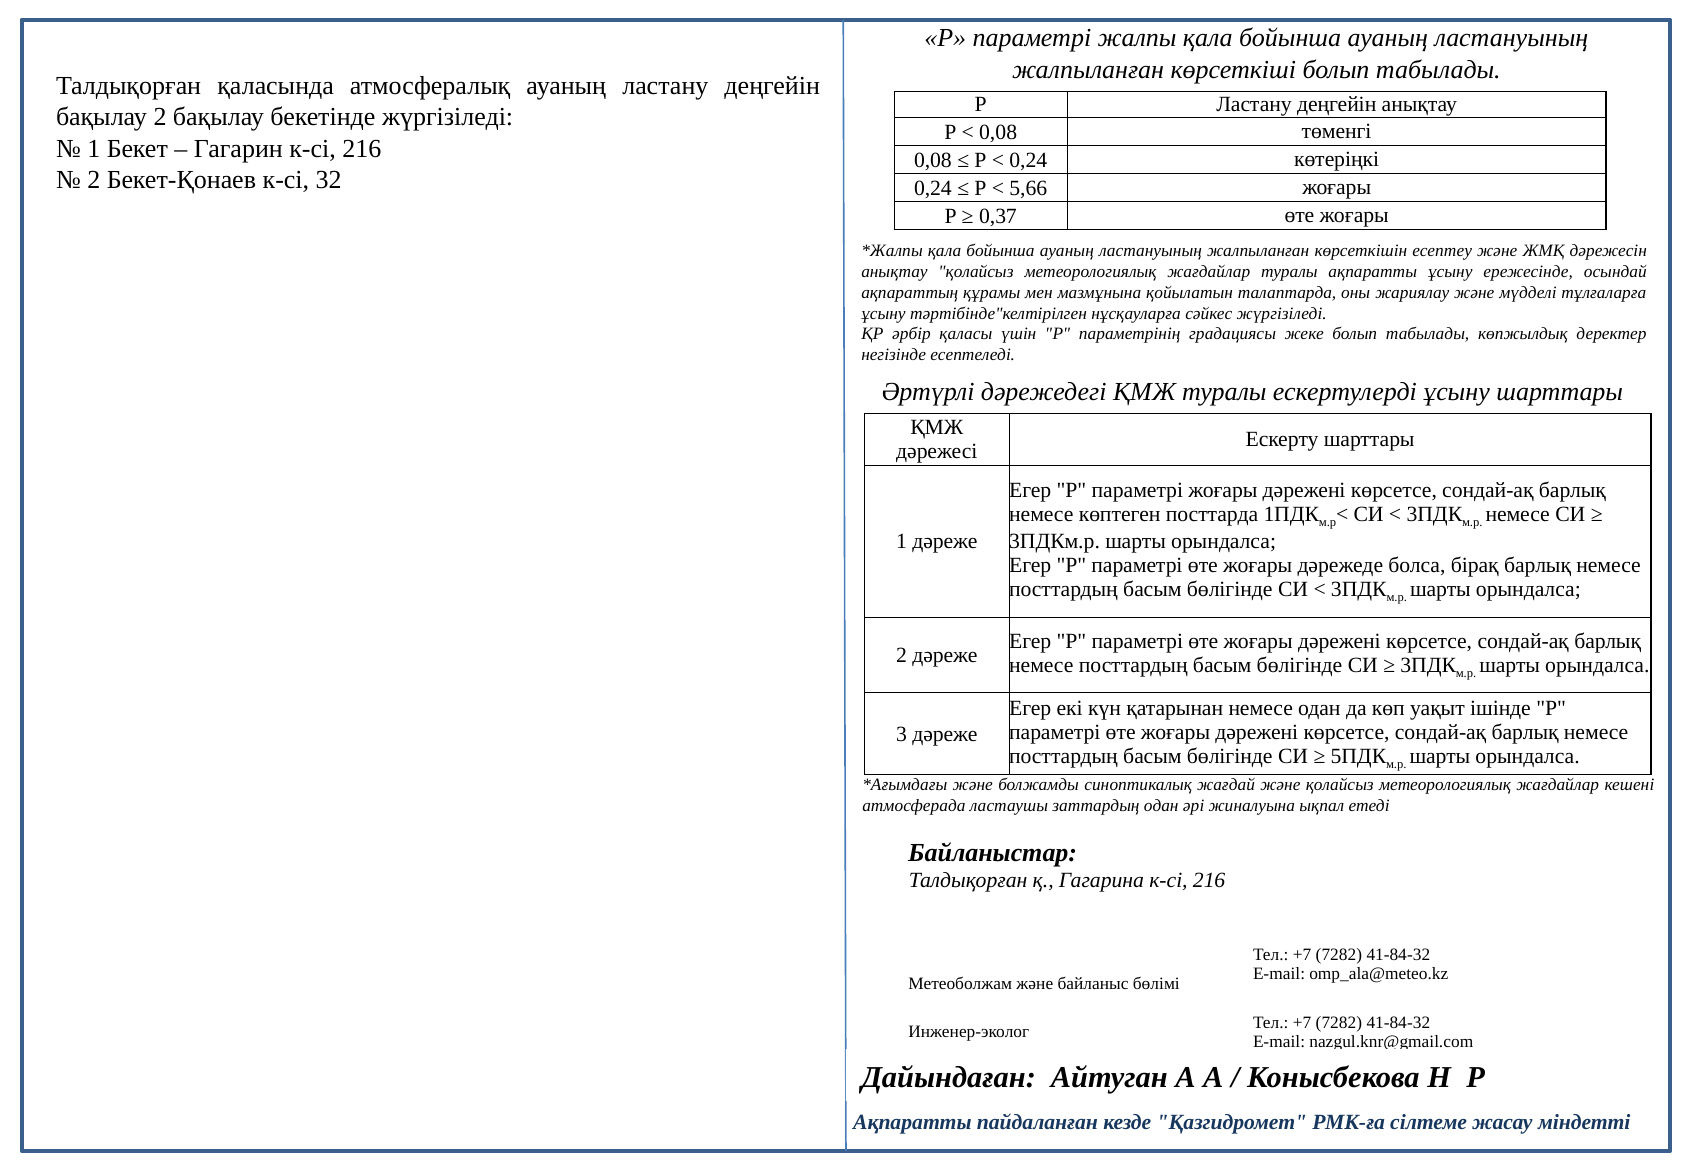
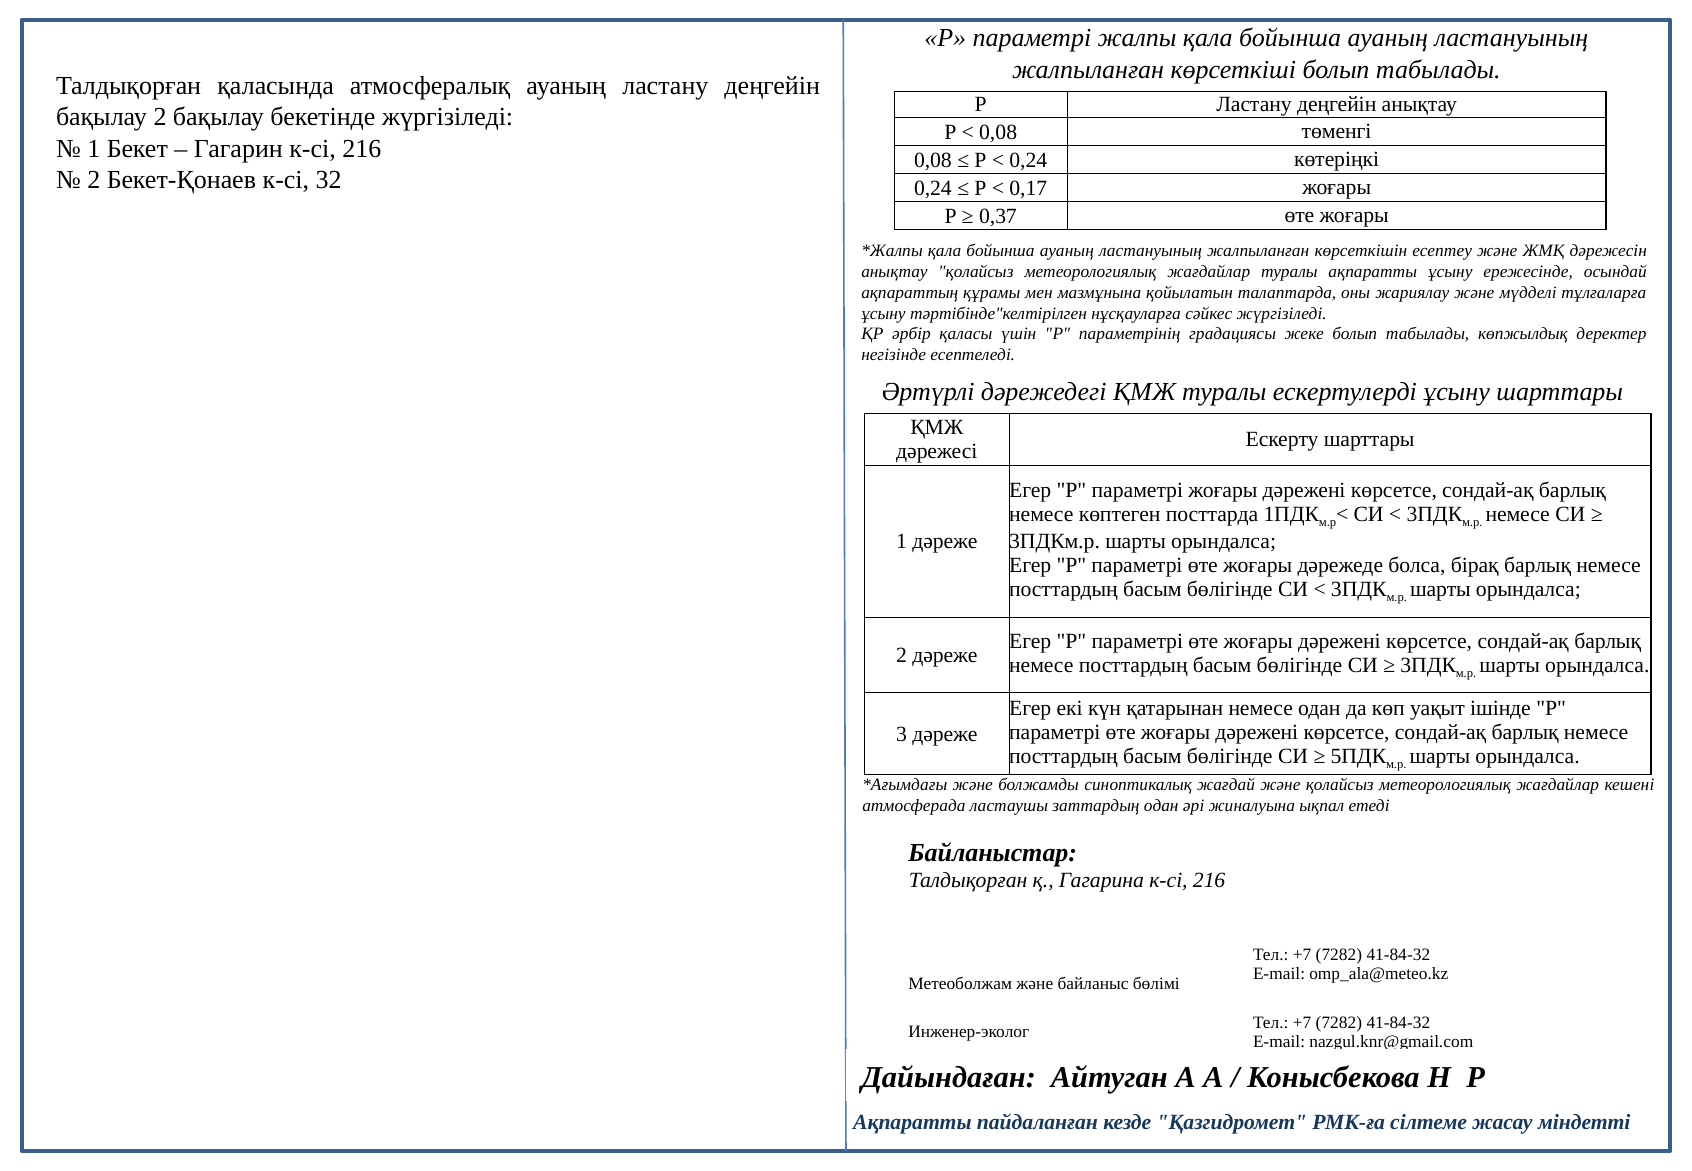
5,66: 5,66 -> 0,17 (1028, 188)
